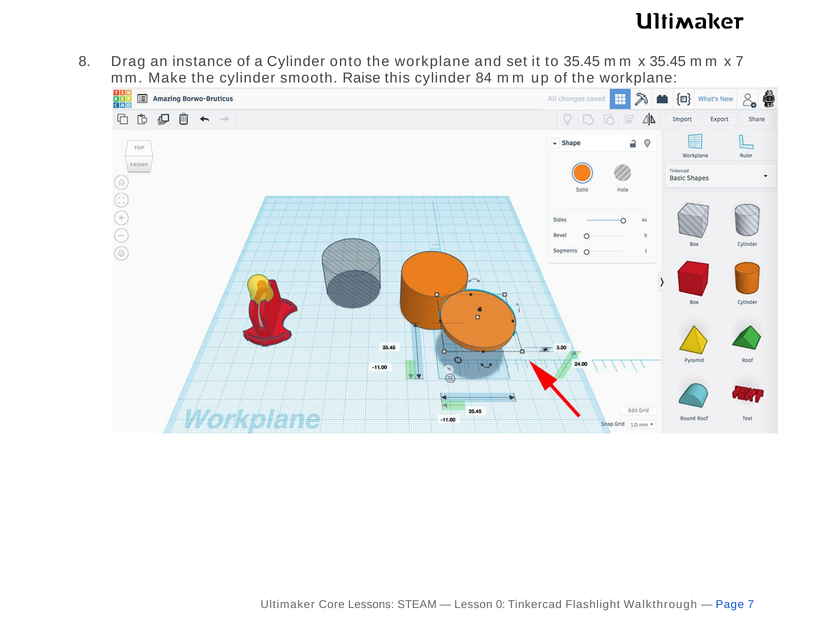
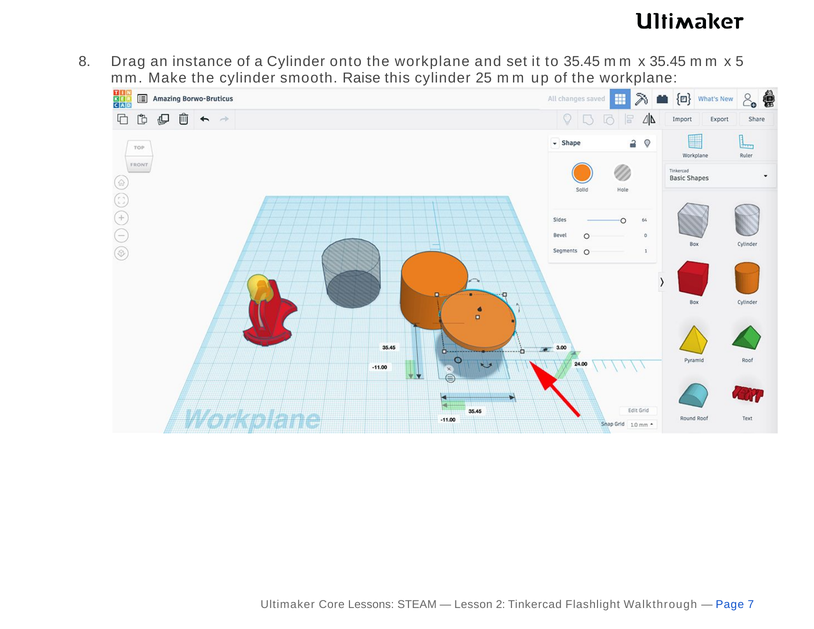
x 7: 7 -> 5 (740, 61)
84: 84 -> 25 (484, 78)
0: 0 -> 2 (501, 604)
